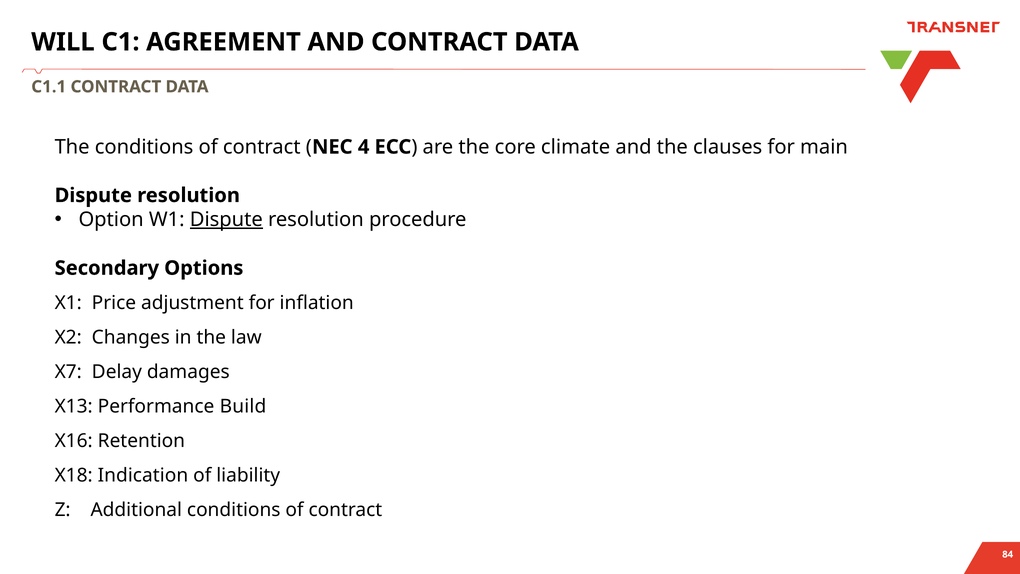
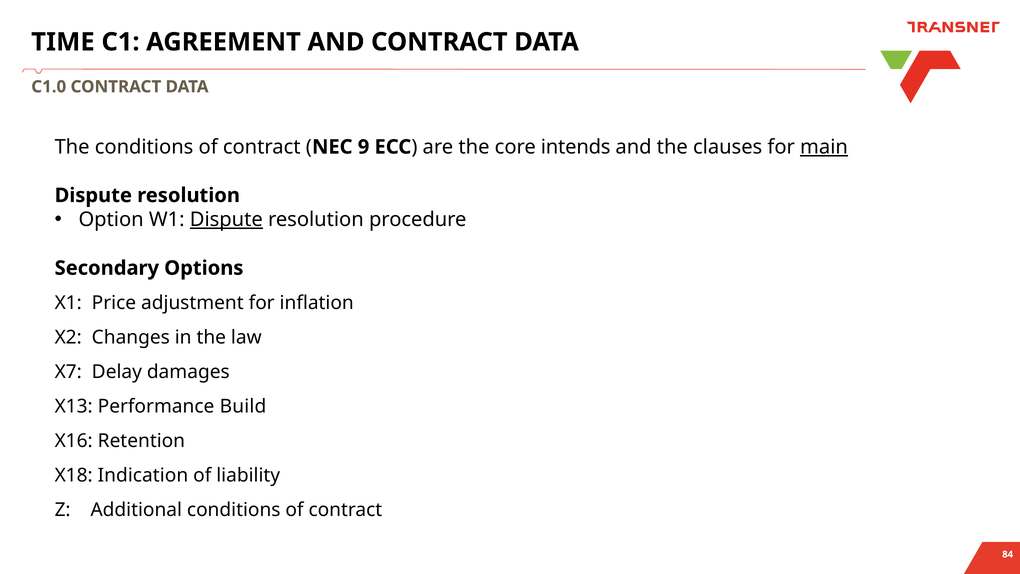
WILL: WILL -> TIME (63, 42)
C1.1: C1.1 -> C1.0 (49, 87)
4: 4 -> 9 (364, 147)
climate: climate -> intends (576, 147)
main underline: none -> present (824, 147)
